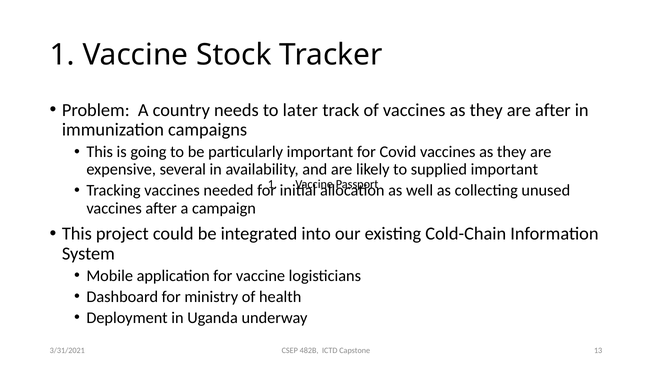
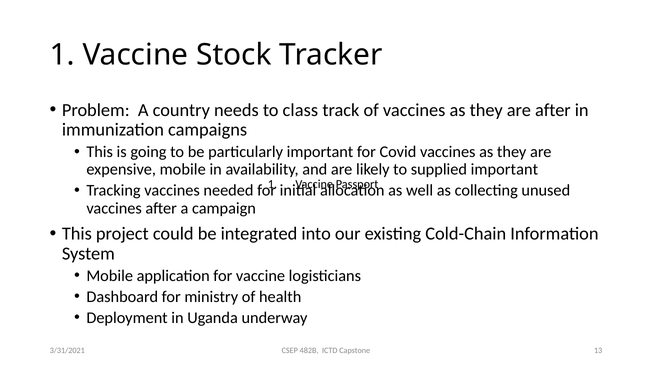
later: later -> class (300, 110)
expensive several: several -> mobile (183, 169)
